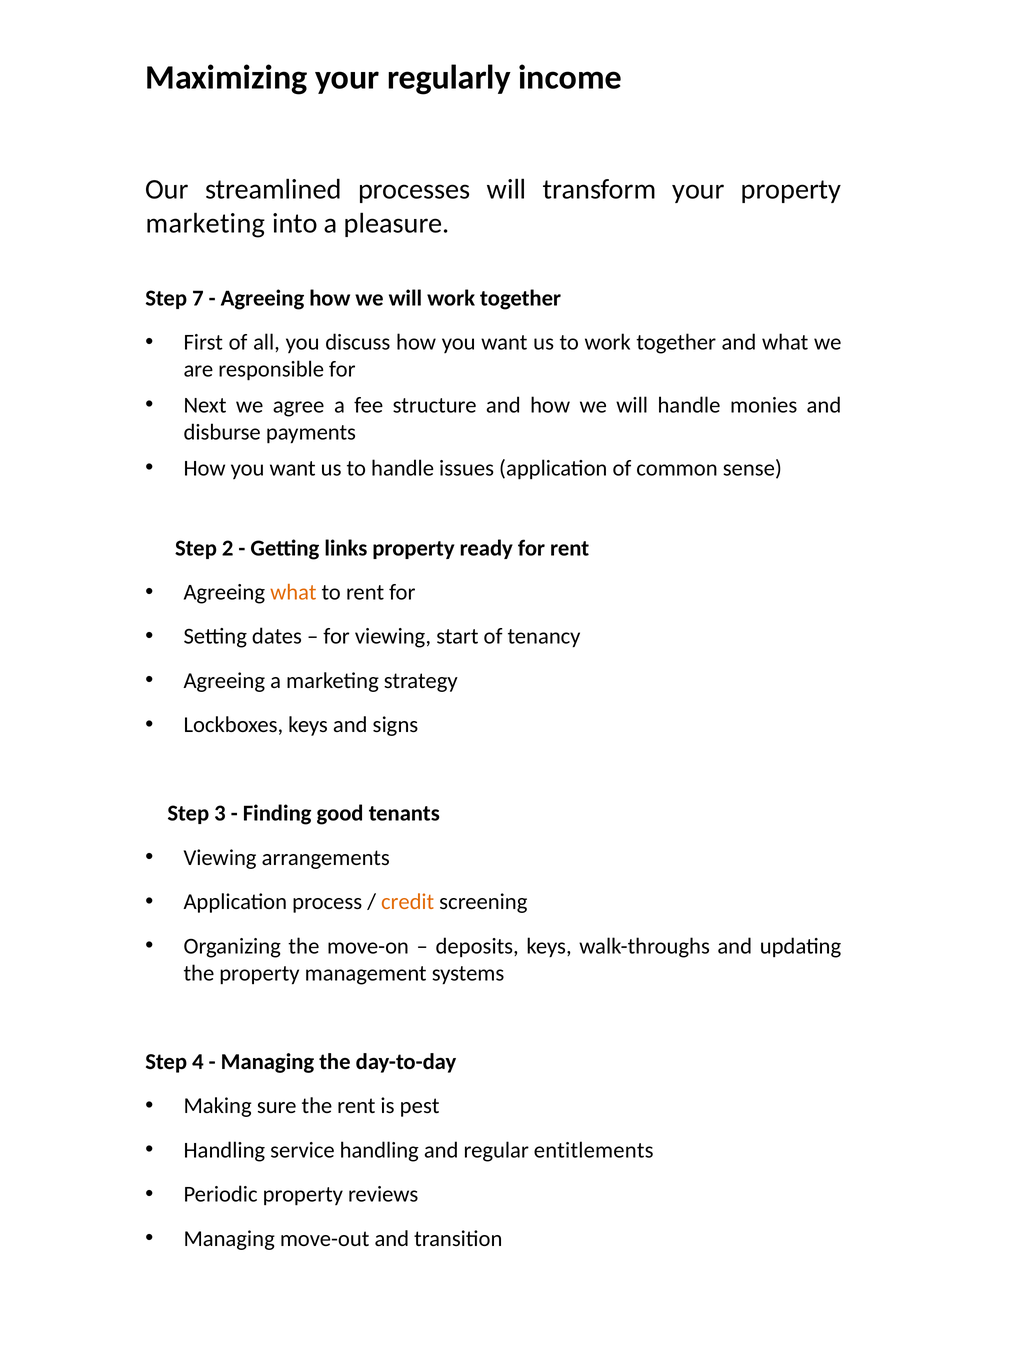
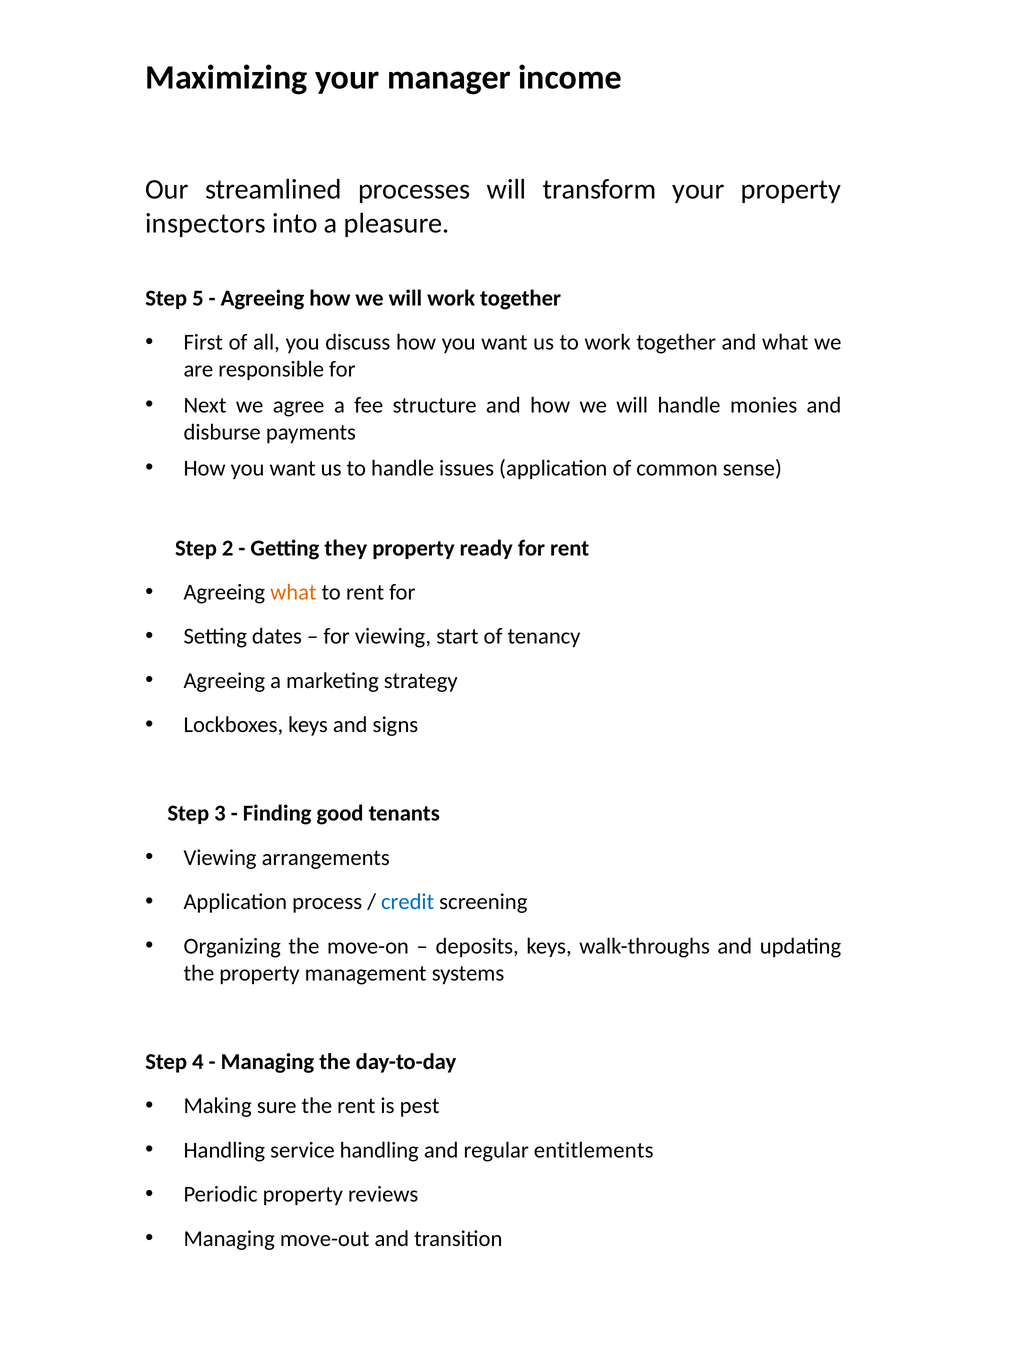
regularly: regularly -> manager (449, 78)
marketing: marketing -> inspectors (206, 224)
7: 7 -> 5 (198, 298)
links: links -> they (346, 548)
credit colour: orange -> blue (408, 902)
